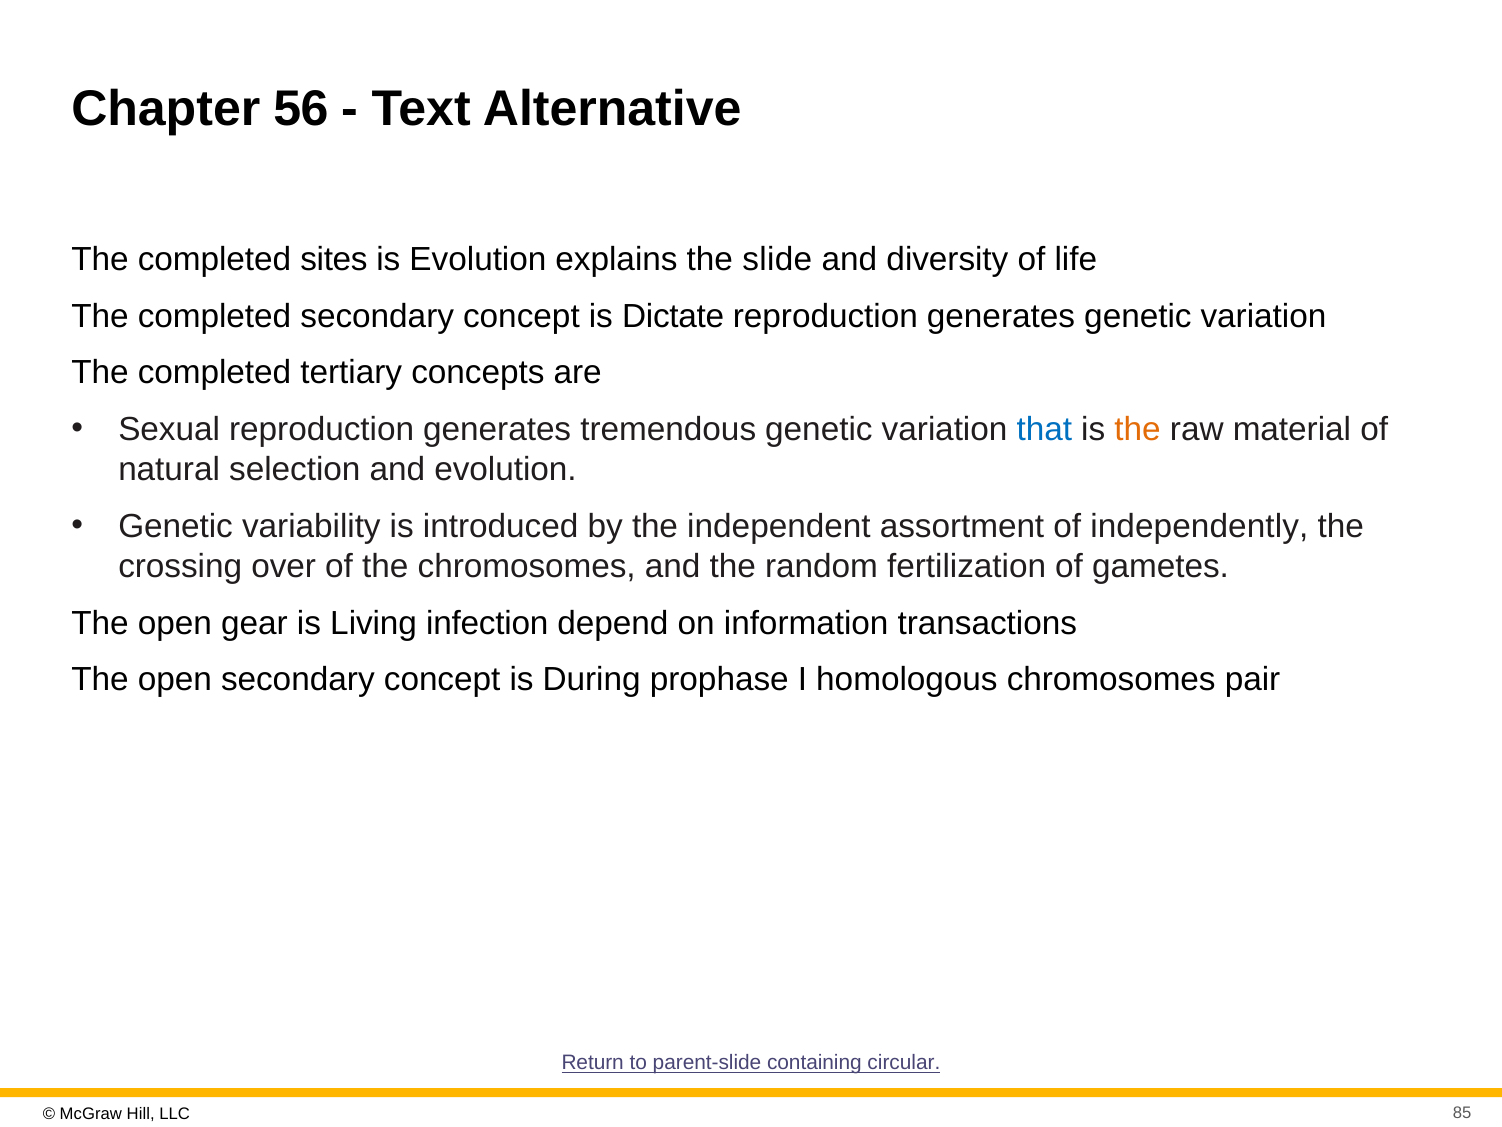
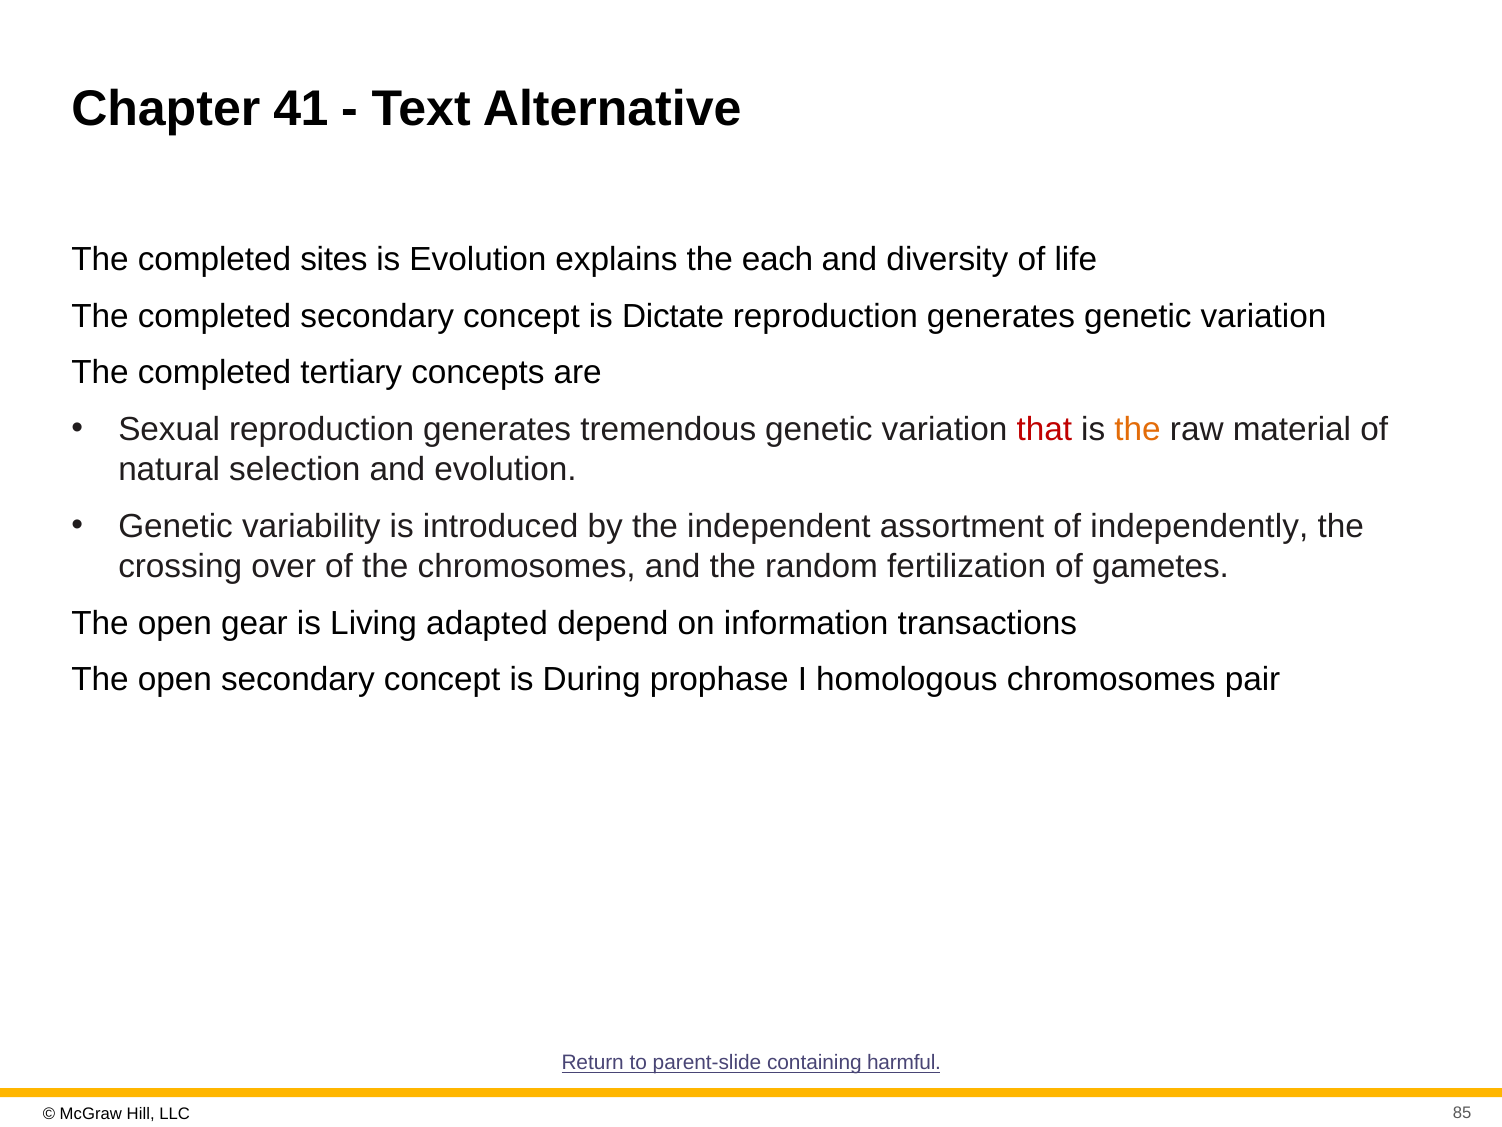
56: 56 -> 41 (301, 109)
slide: slide -> each (778, 259)
that colour: blue -> red (1044, 429)
infection: infection -> adapted (487, 623)
circular: circular -> harmful (904, 1062)
